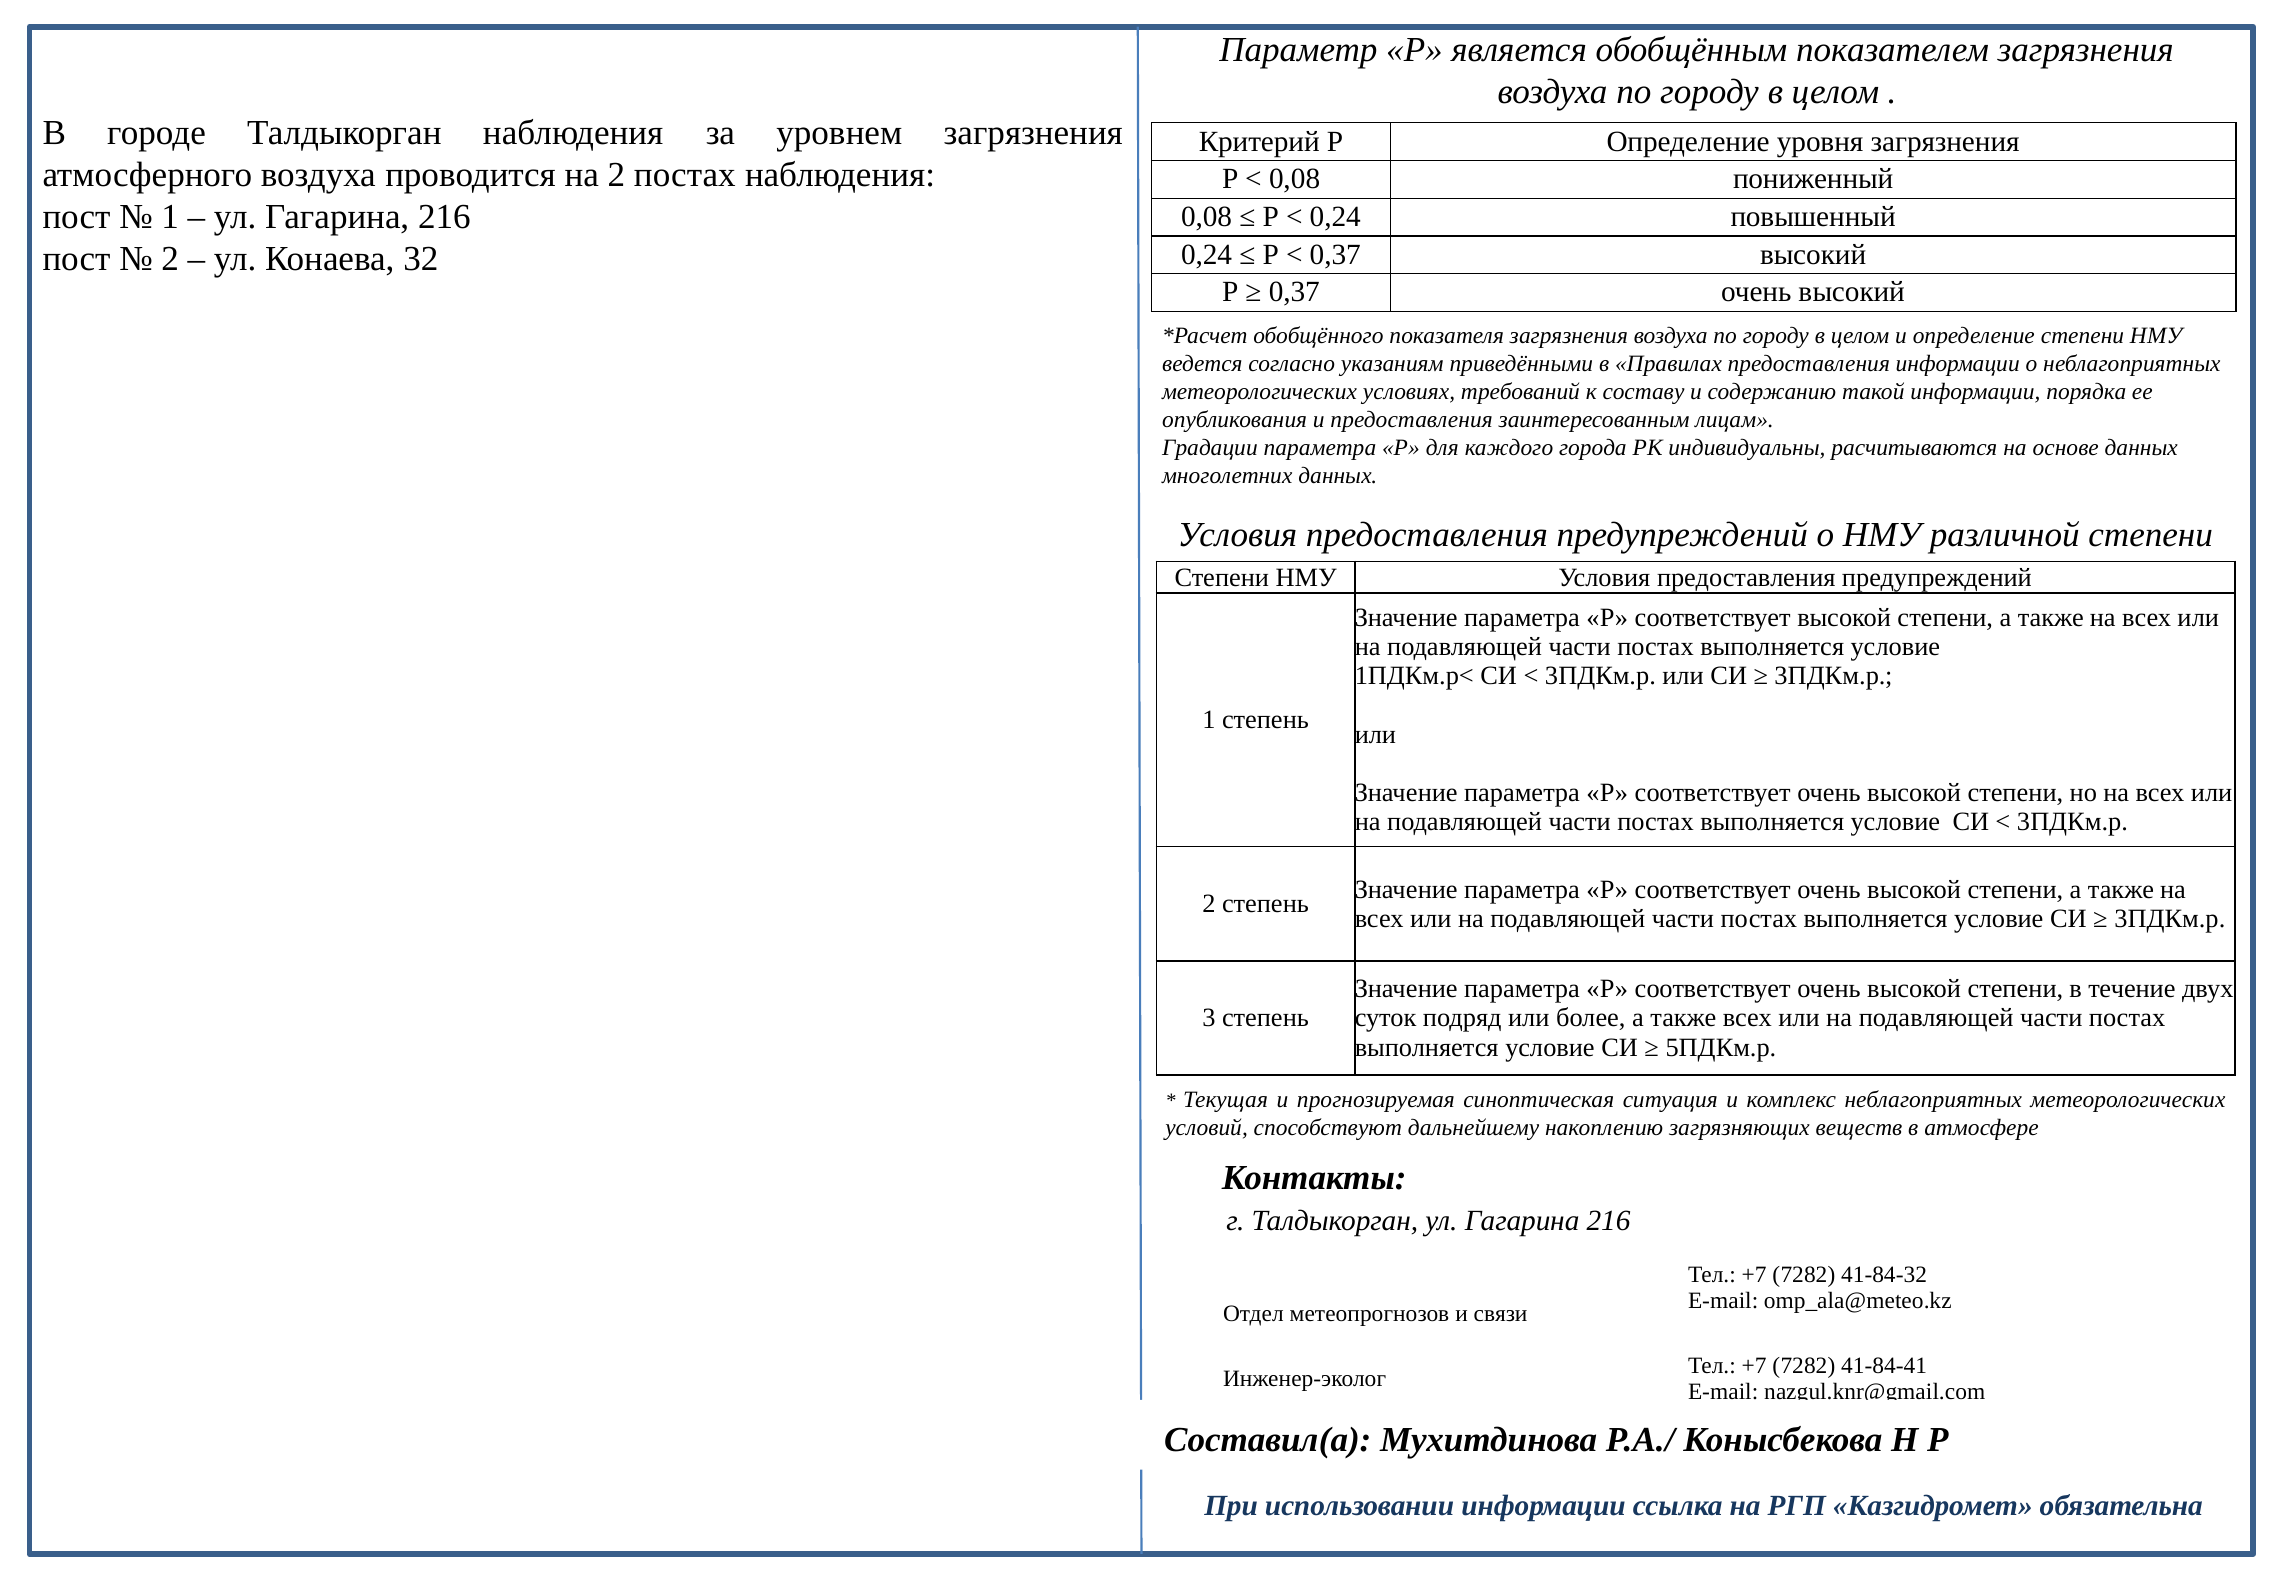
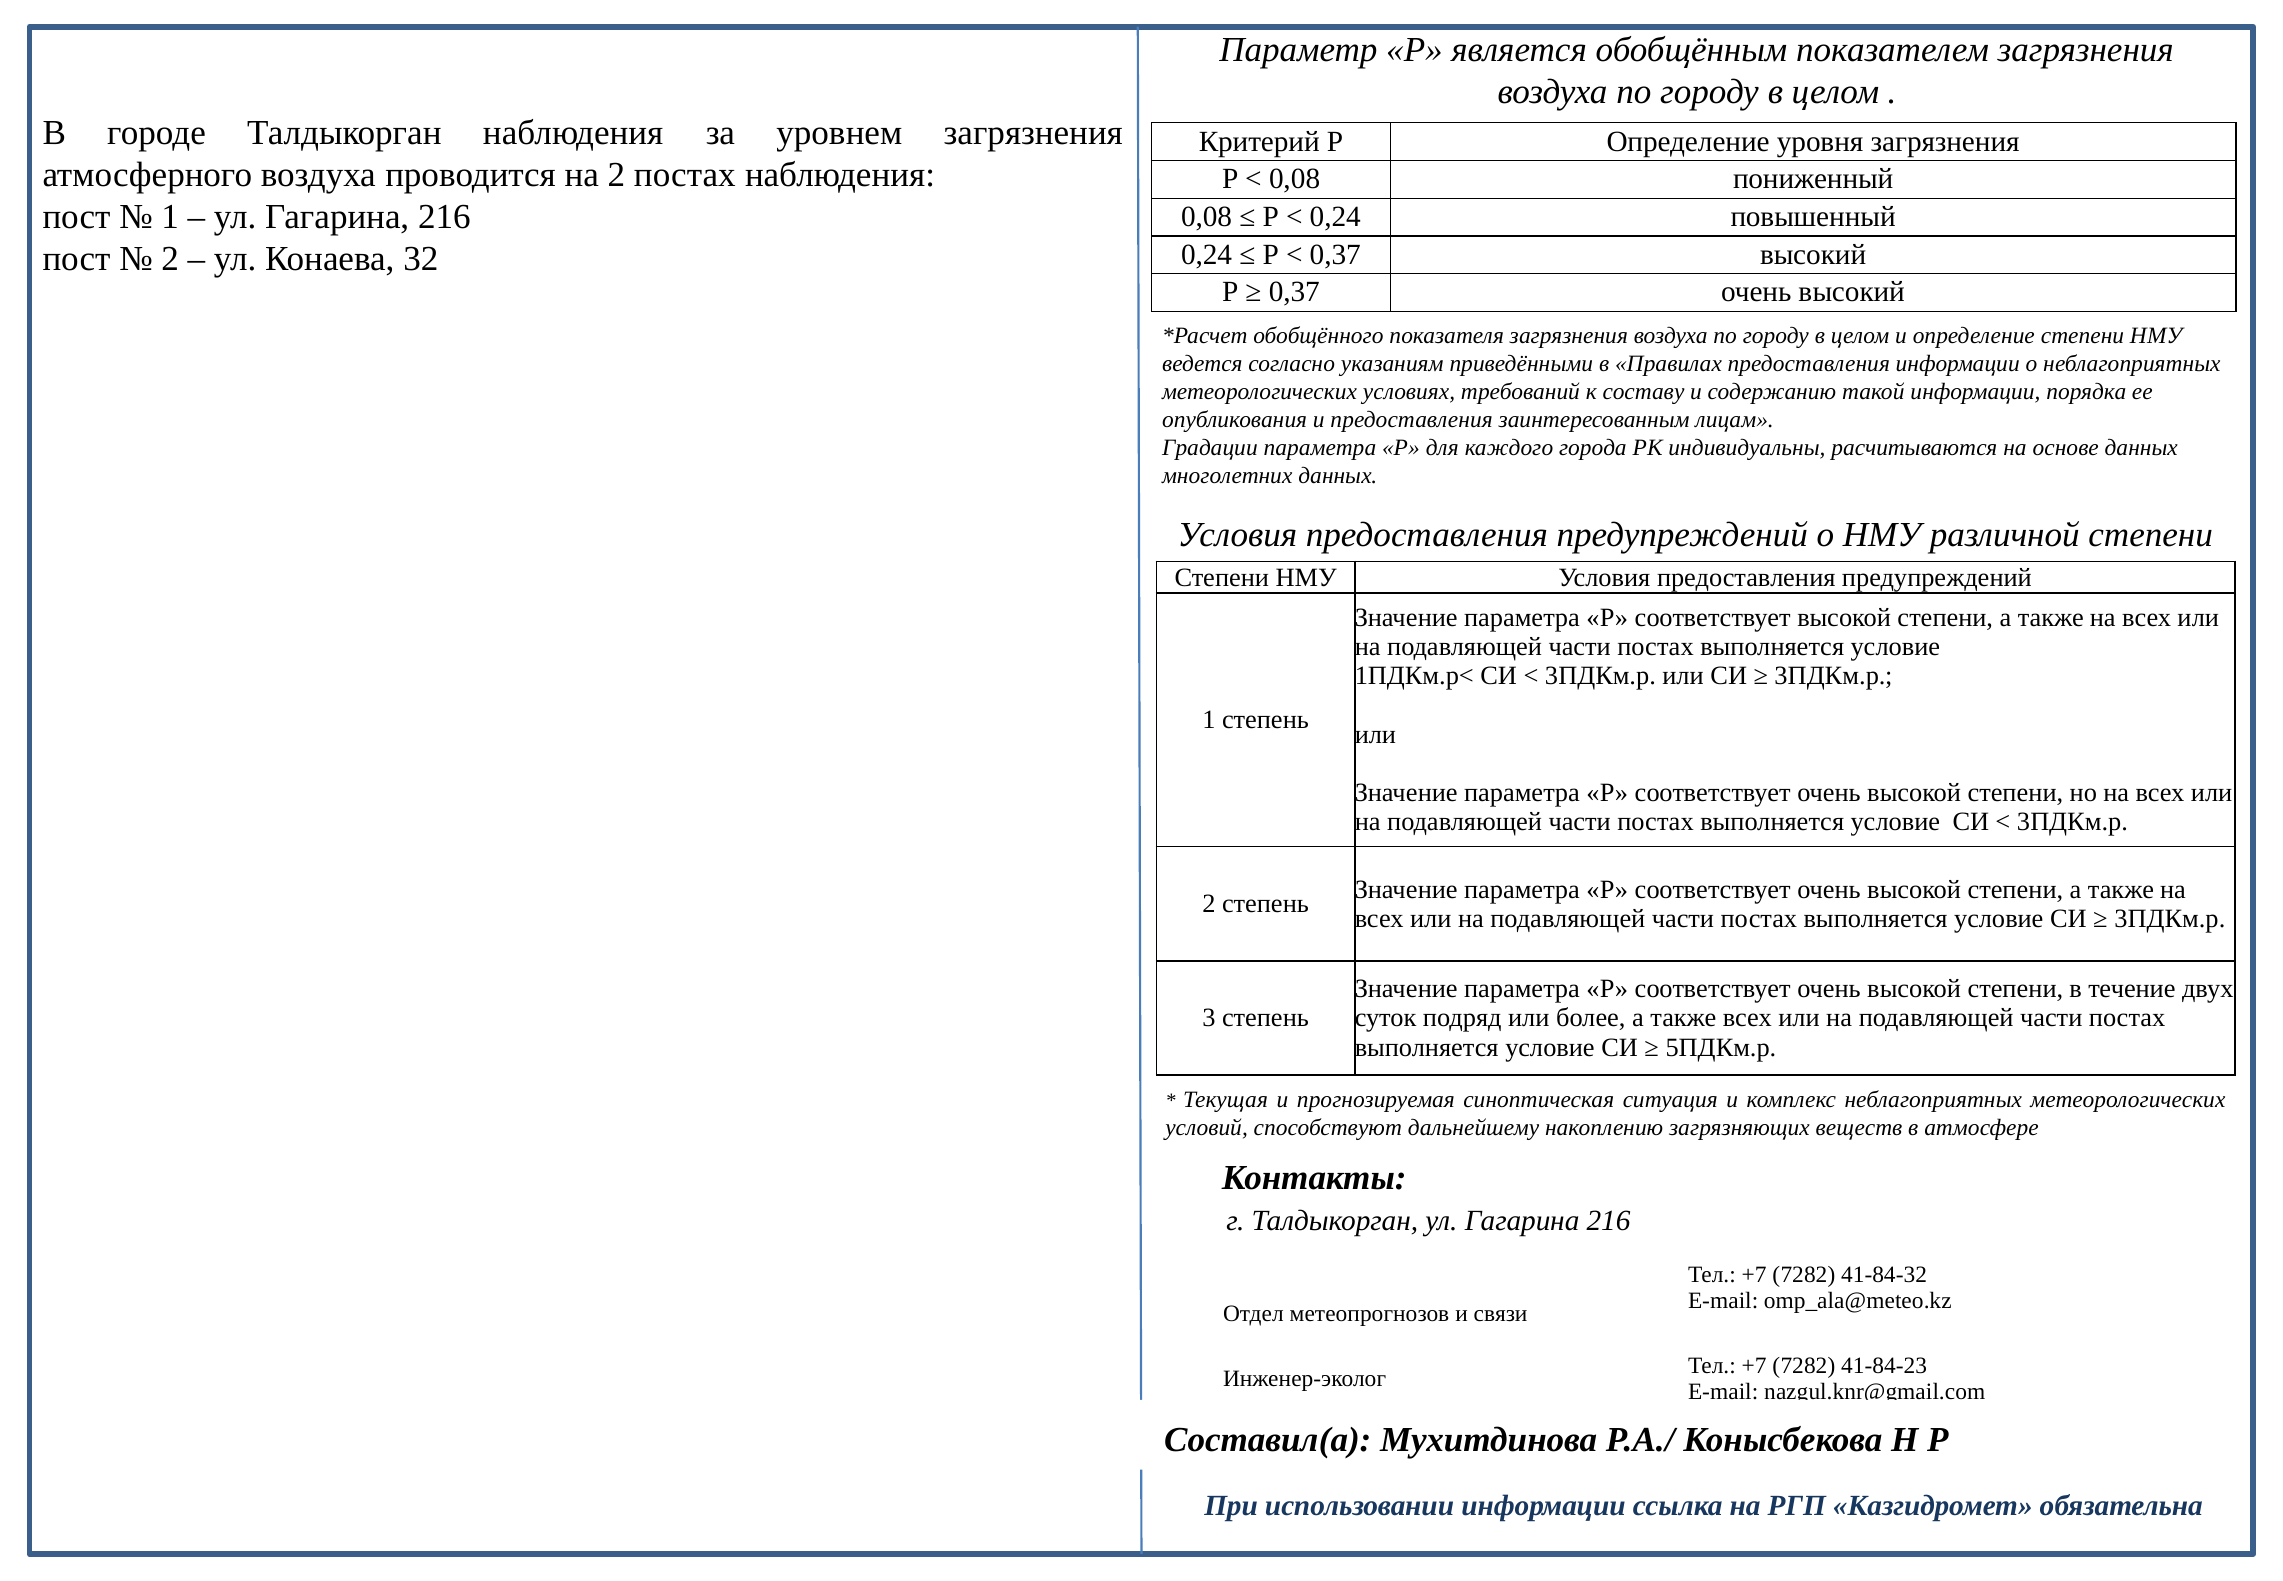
41-84-41: 41-84-41 -> 41-84-23 (1884, 1365)
